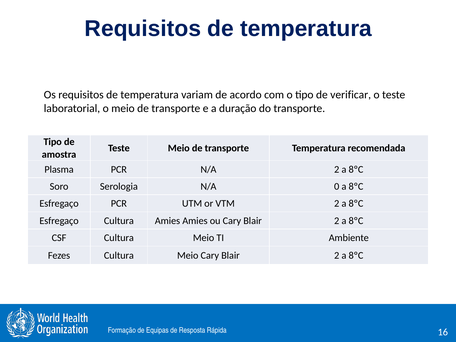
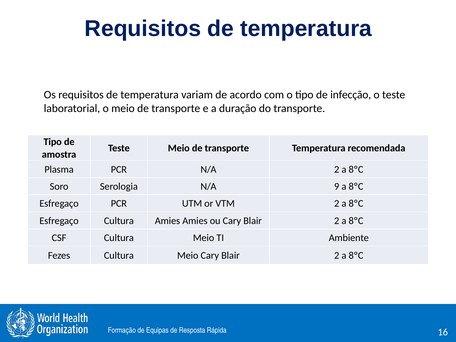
verificar: verificar -> infecção (351, 95)
0: 0 -> 9 (337, 187)
